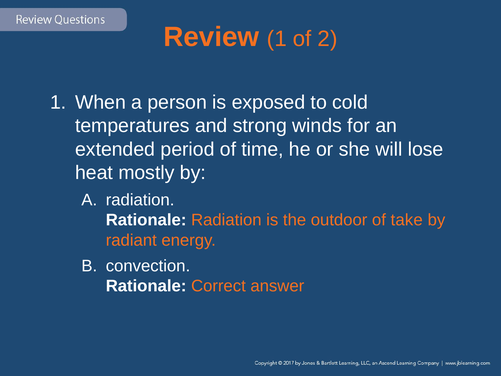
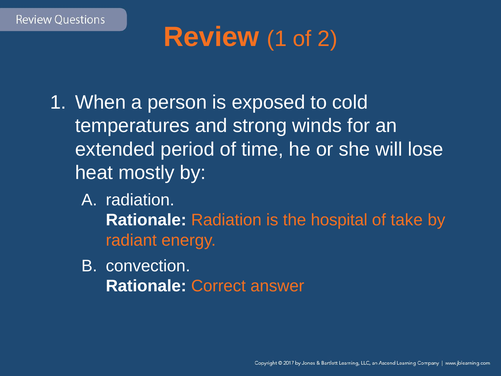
outdoor: outdoor -> hospital (339, 220)
